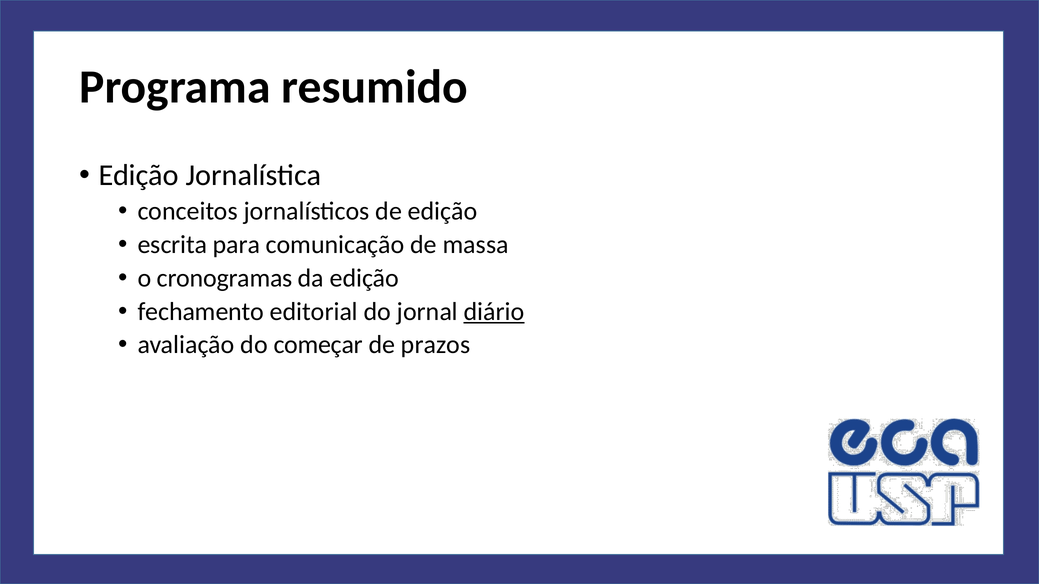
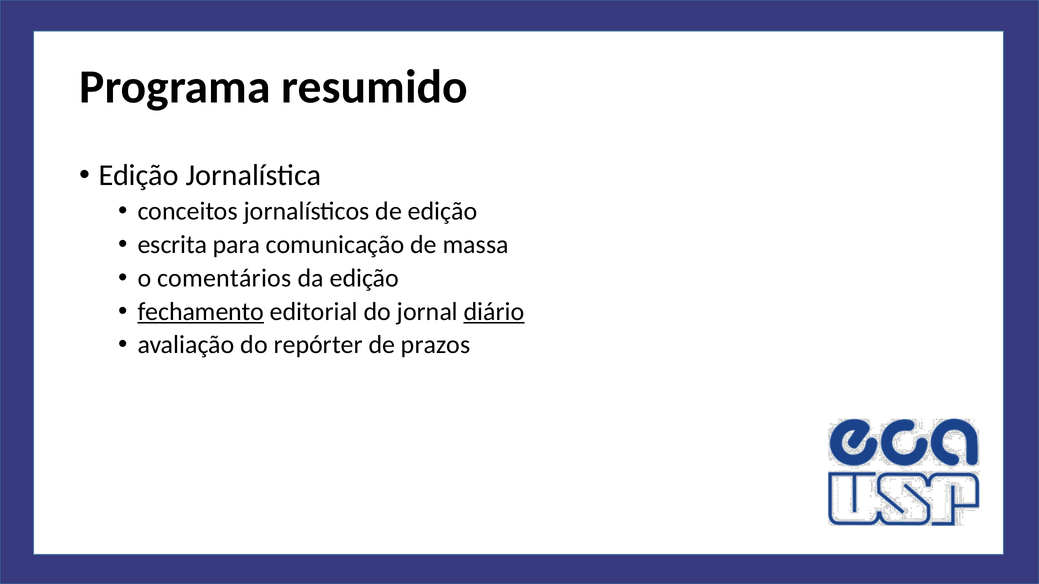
cronogramas: cronogramas -> comentários (224, 278)
fechamento underline: none -> present (201, 312)
começar: começar -> repórter (318, 345)
